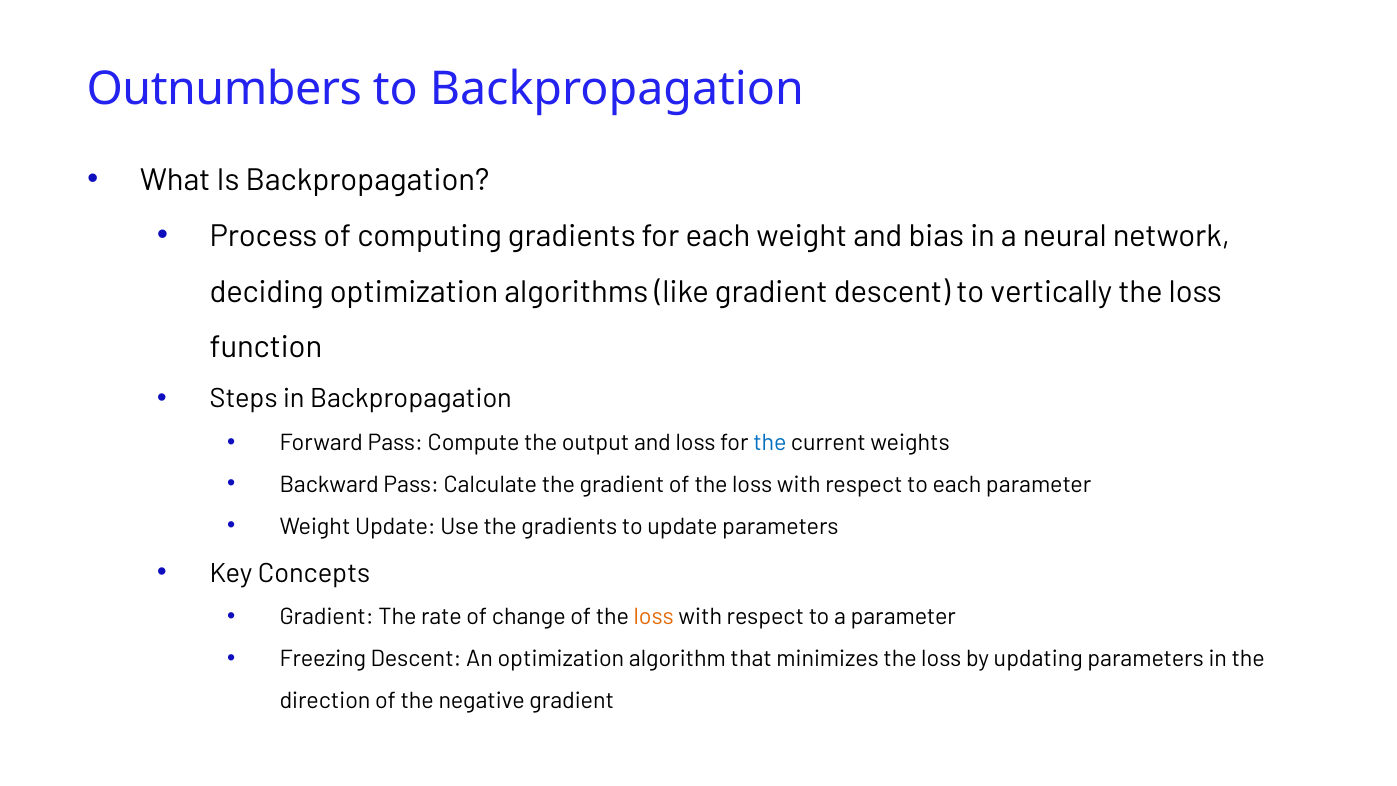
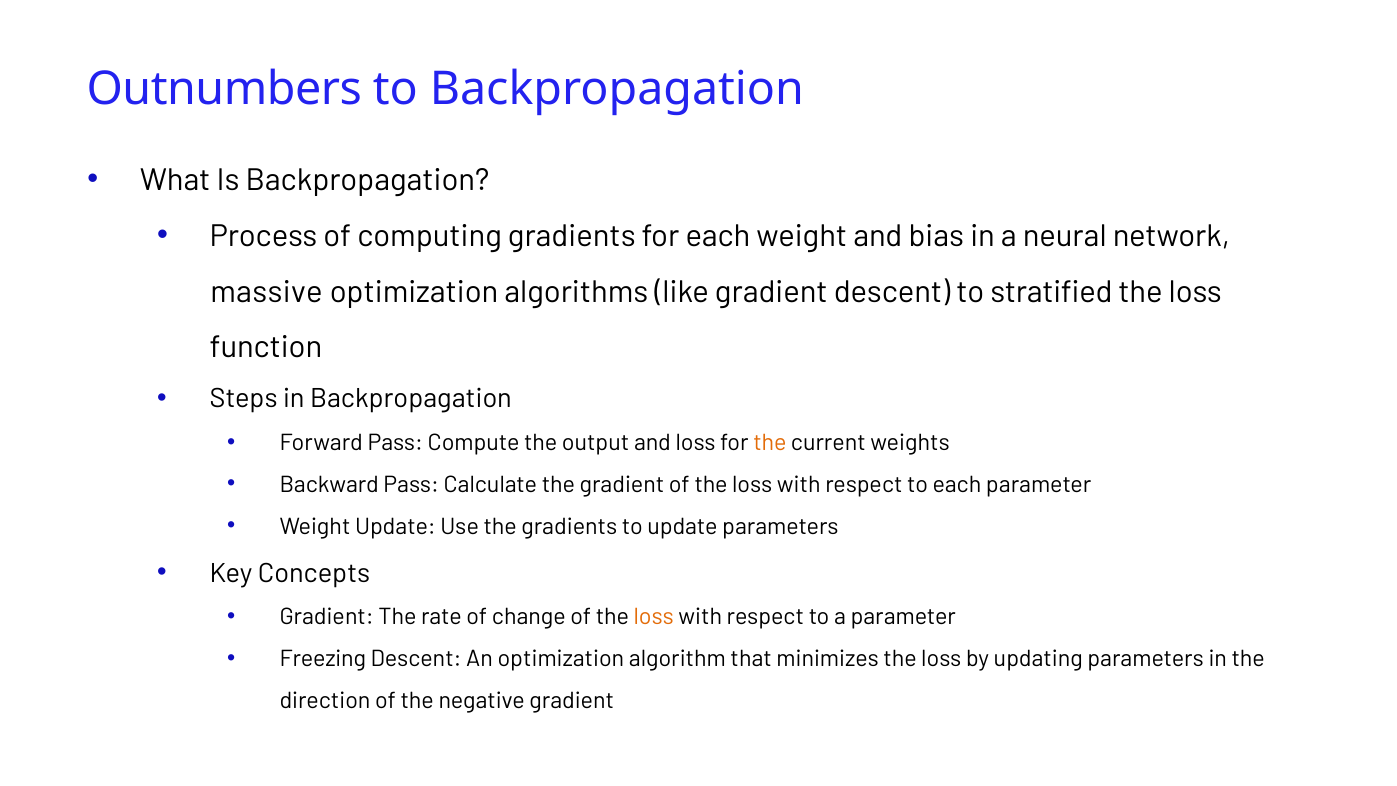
deciding: deciding -> massive (266, 292)
vertically: vertically -> stratified (1051, 292)
the colour: blue -> orange (770, 442)
